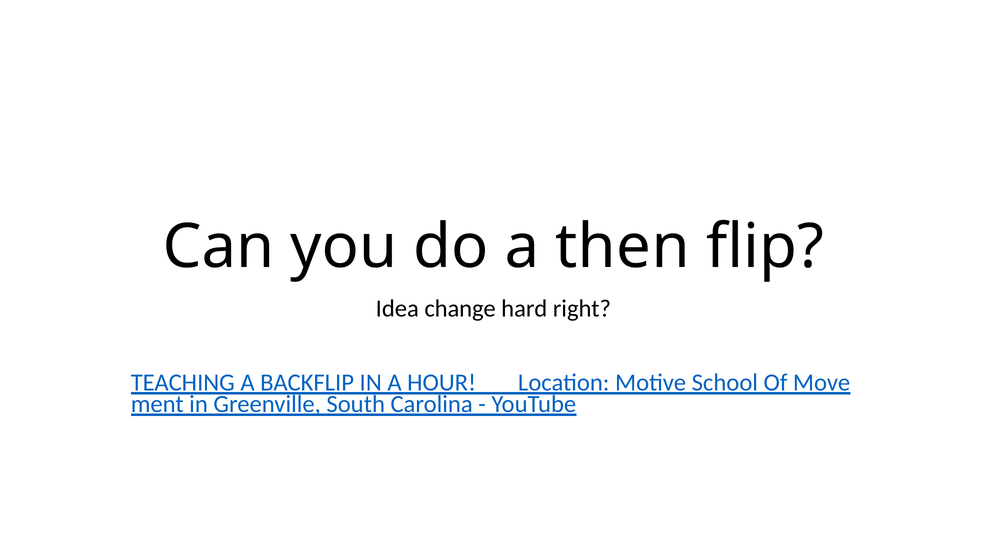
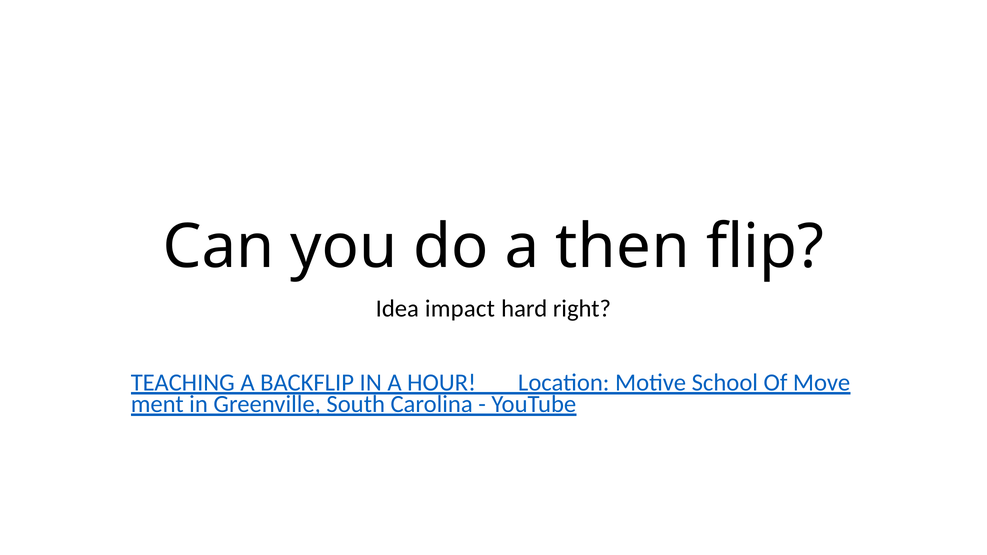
change: change -> impact (460, 308)
